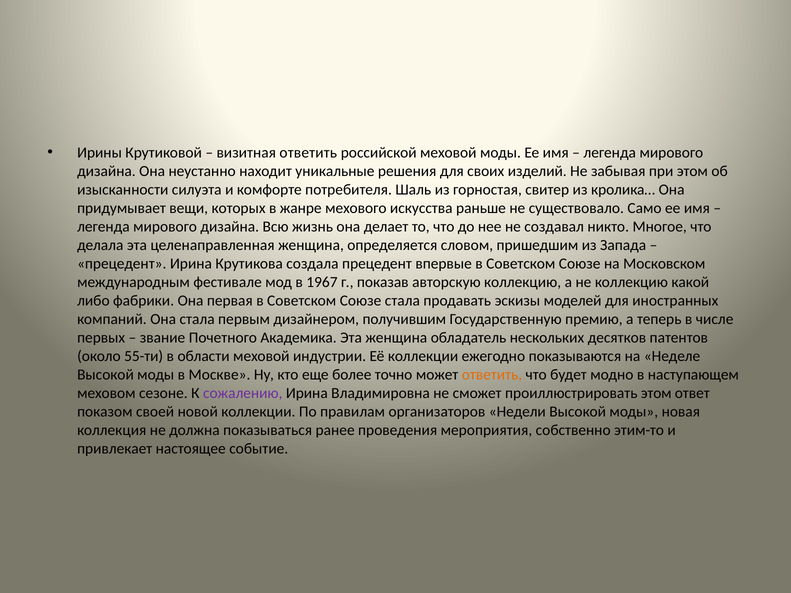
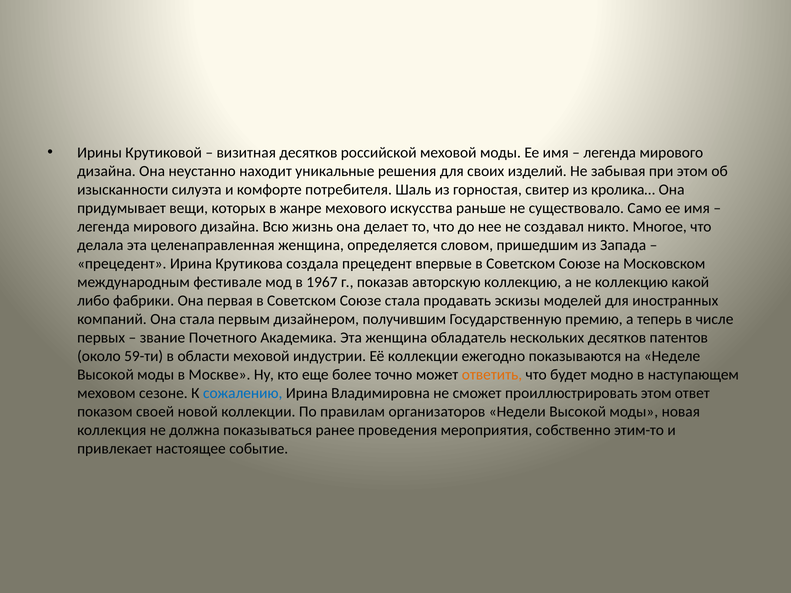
визитная ответить: ответить -> десятков (308, 153)
55-ти: 55-ти -> 59-ти (144, 356)
сожалению colour: purple -> blue (243, 393)
